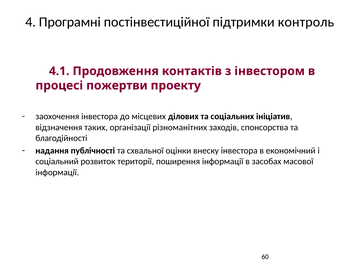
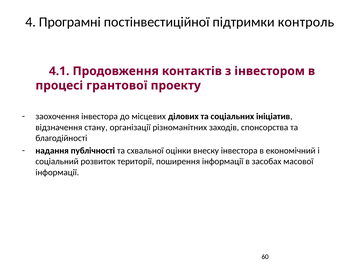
пожертви: пожертви -> грантової (117, 86)
таких: таких -> стану (96, 127)
